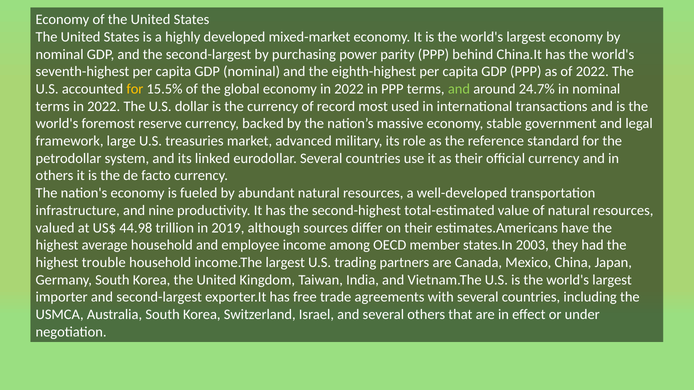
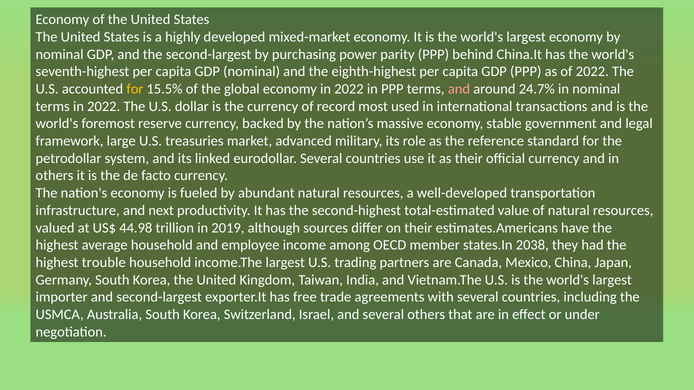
and colour: light green -> pink (459, 89)
nine: nine -> next (161, 211)
2003: 2003 -> 2038 (532, 245)
